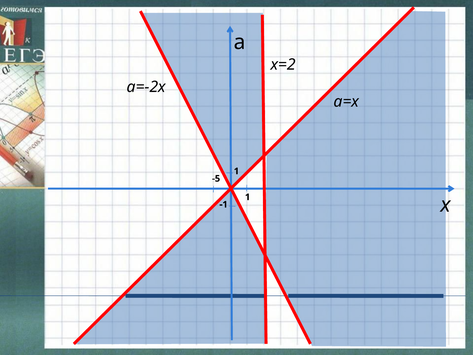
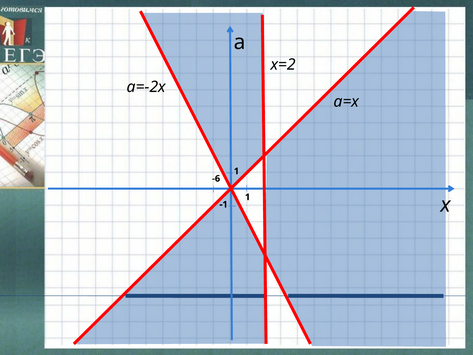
-5: -5 -> -6 (216, 178)
